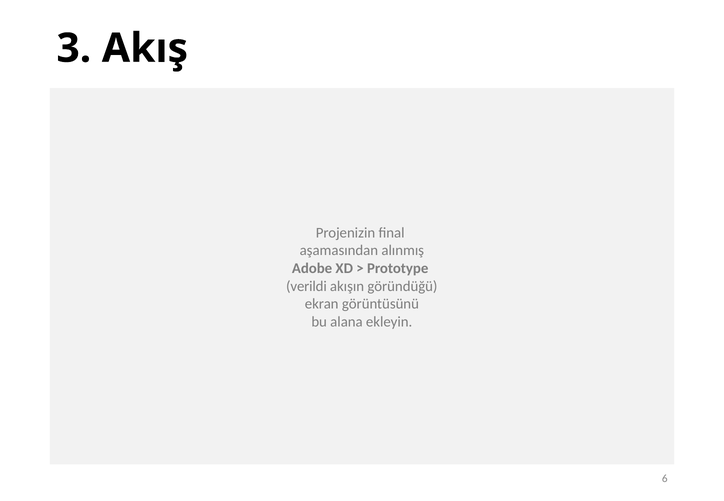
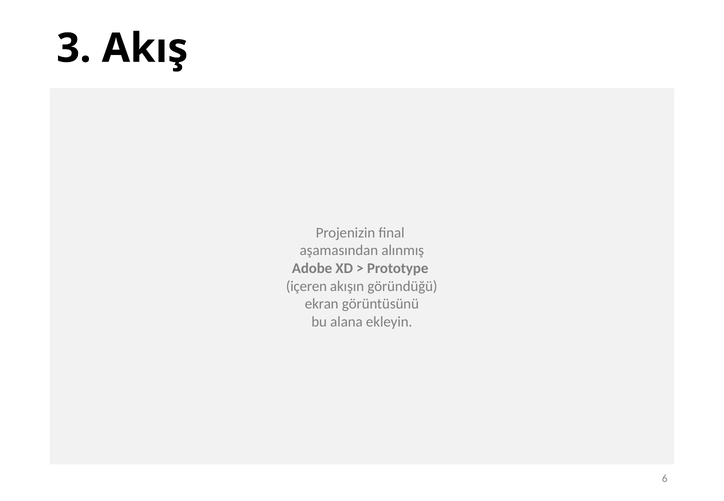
verildi: verildi -> içeren (306, 286)
